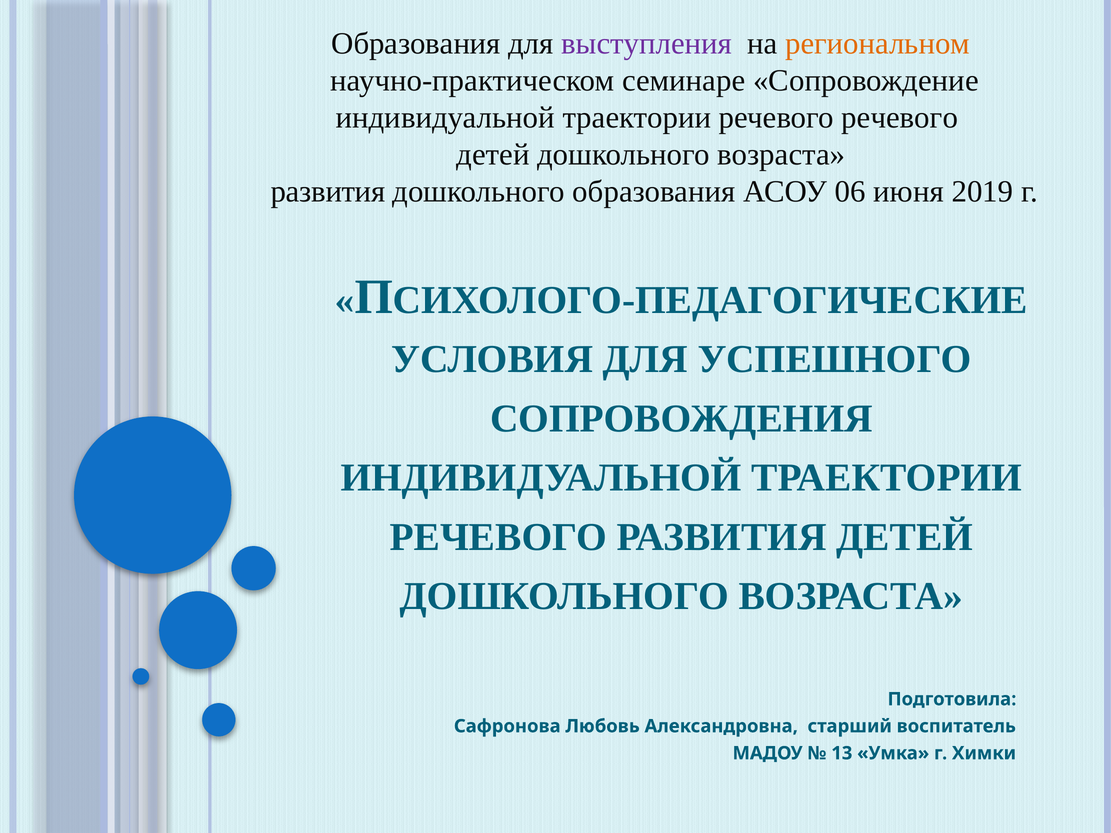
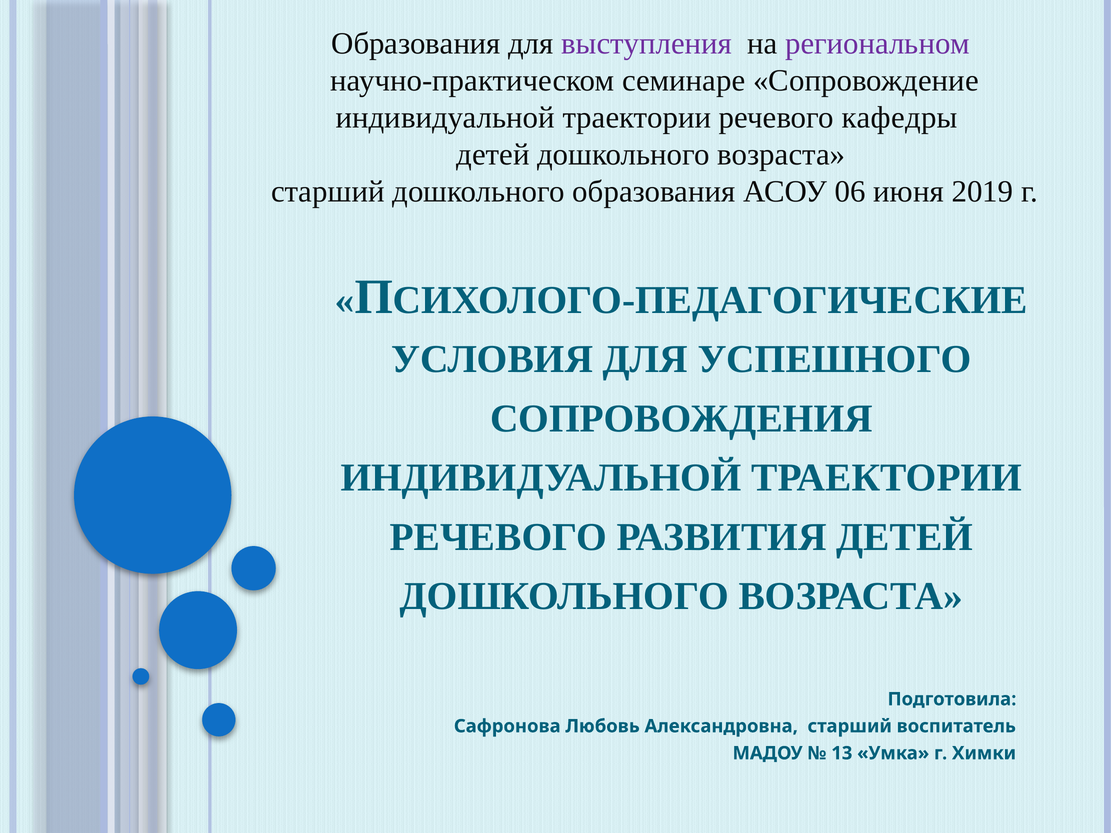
региональном colour: orange -> purple (878, 44)
речевого речевого: речевого -> кафедры (900, 118)
развития: развития -> старший (328, 192)
